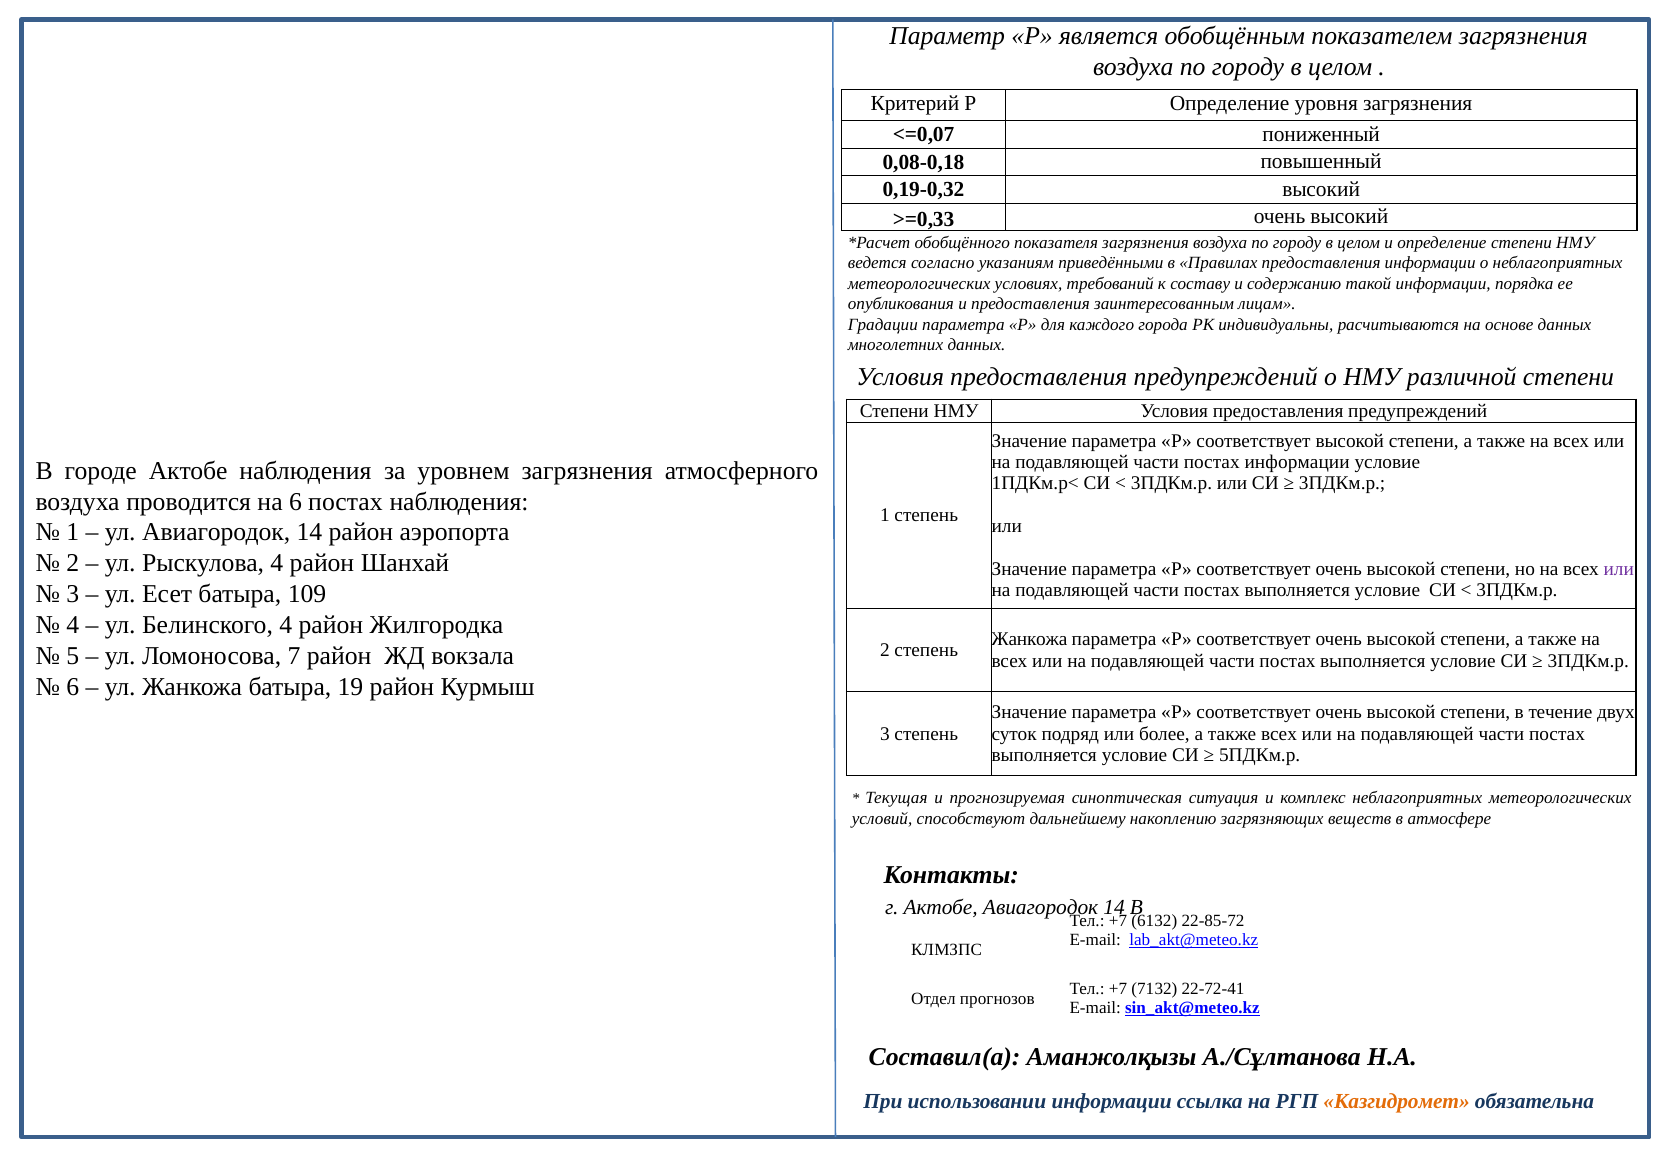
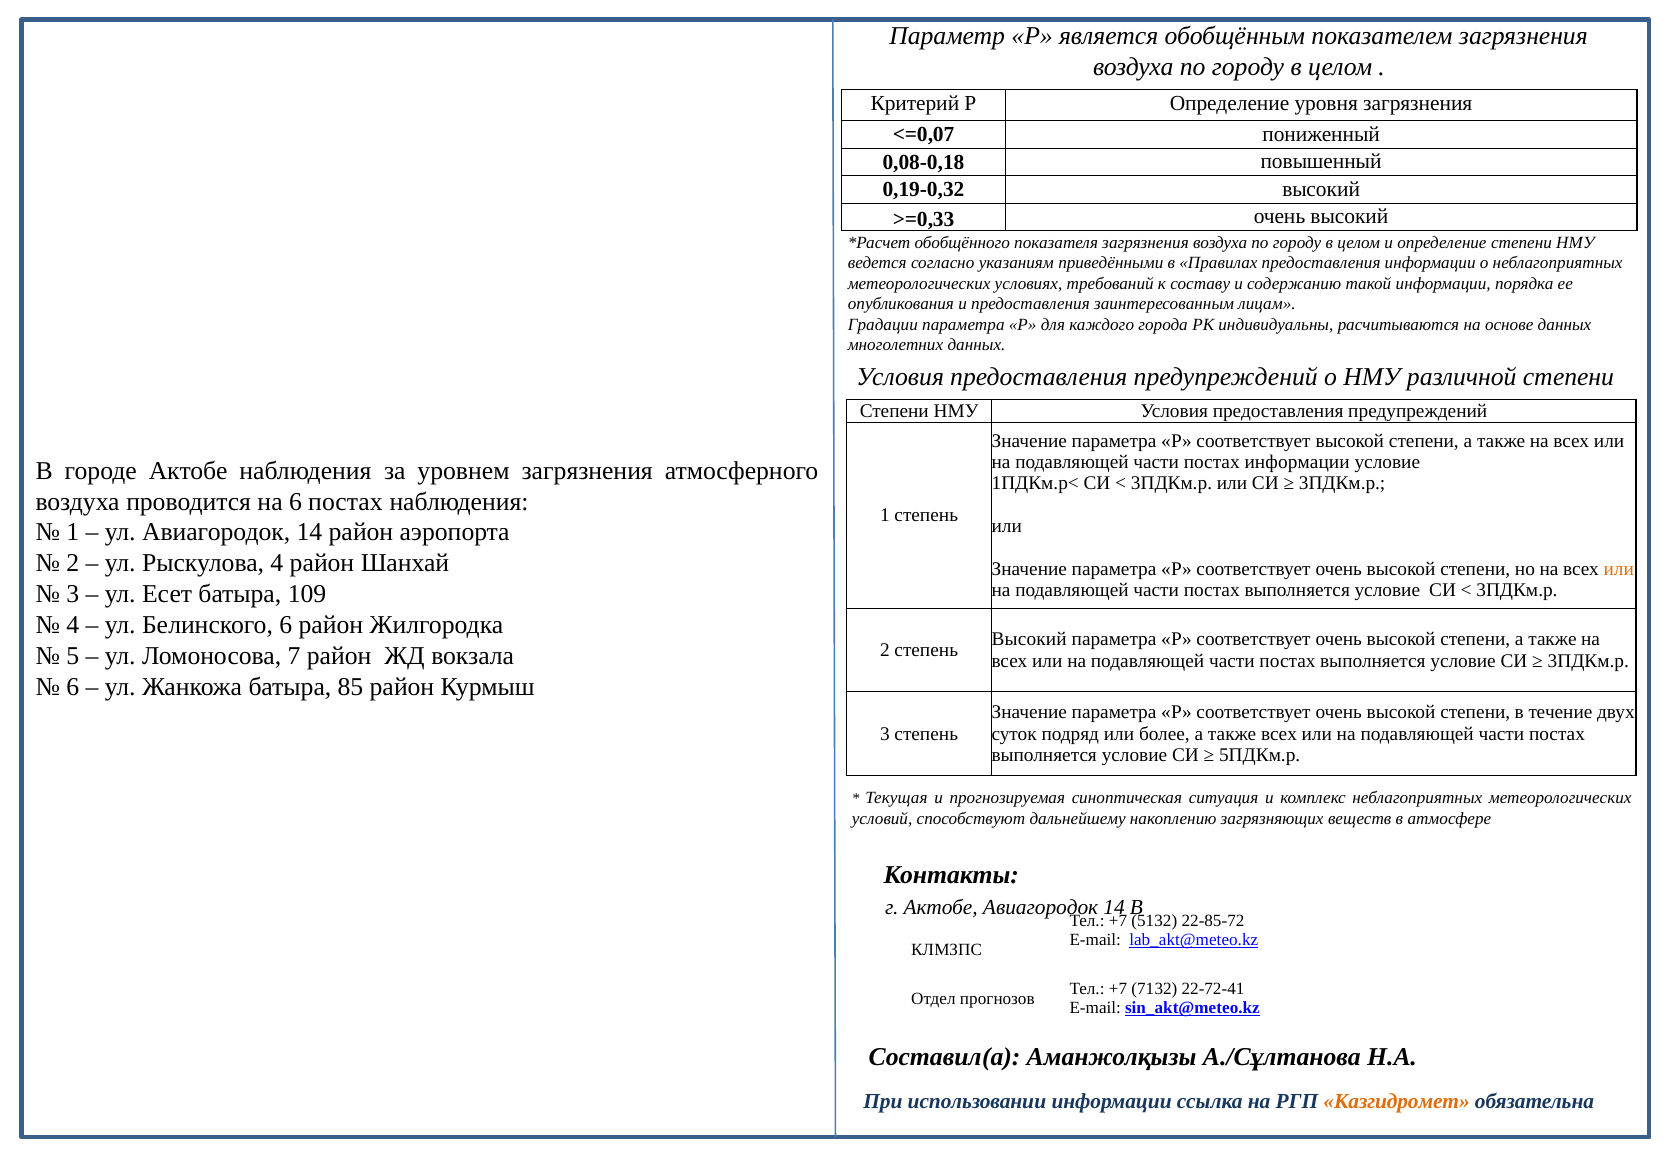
или colour: purple -> orange (1619, 569)
Белинского 4: 4 -> 6 (286, 625)
Жанкожа: Жанкожа -> Высокий (1029, 639)
19: 19 -> 85 (350, 687)
6132: 6132 -> 5132 (1154, 921)
